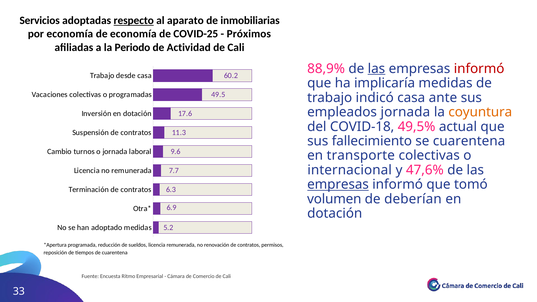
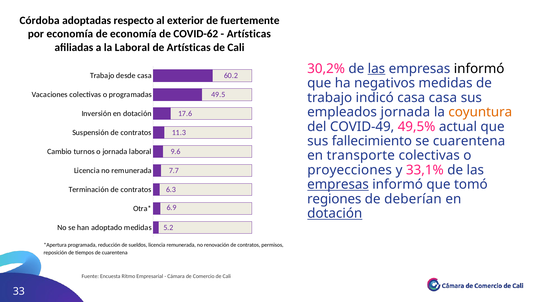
Servicios: Servicios -> Córdoba (40, 20)
respecto underline: present -> none (134, 20)
aparato: aparato -> exterior (185, 20)
inmobiliarias: inmobiliarias -> fuertemente (250, 20)
COVID-25: COVID-25 -> COVID-62 (196, 34)
Próximos: Próximos -> Artísticas (249, 34)
la Periodo: Periodo -> Laboral (132, 47)
de Actividad: Actividad -> Artísticas (189, 47)
88,9%: 88,9% -> 30,2% (326, 69)
informó colour: red -> black (479, 69)
implicaría: implicaría -> negativos (385, 83)
casa ante: ante -> casa (443, 98)
COVID-18: COVID-18 -> COVID-49 (362, 127)
internacional: internacional -> proyecciones (350, 170)
47,6%: 47,6% -> 33,1% (425, 170)
volumen: volumen -> regiones (334, 199)
dotación underline: none -> present (335, 214)
